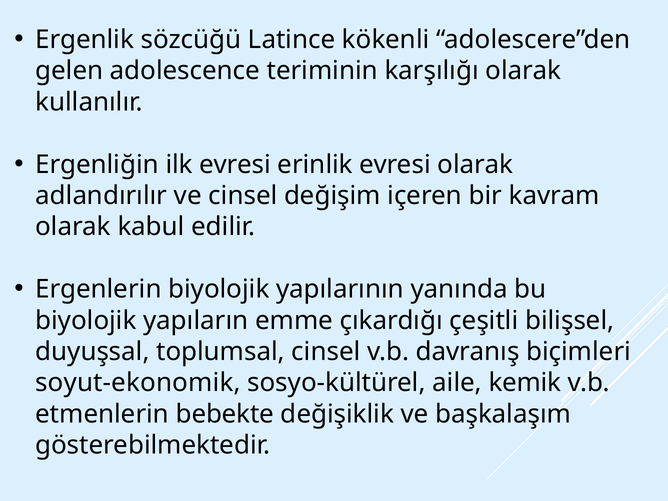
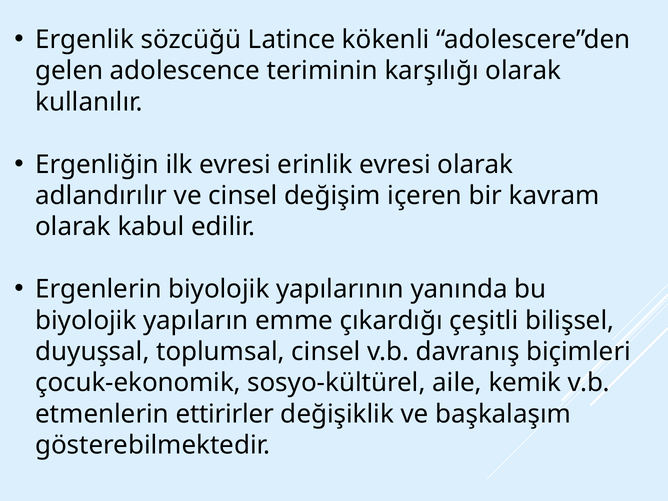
soyut-ekonomik: soyut-ekonomik -> çocuk-ekonomik (138, 383)
bebekte: bebekte -> ettirirler (225, 414)
